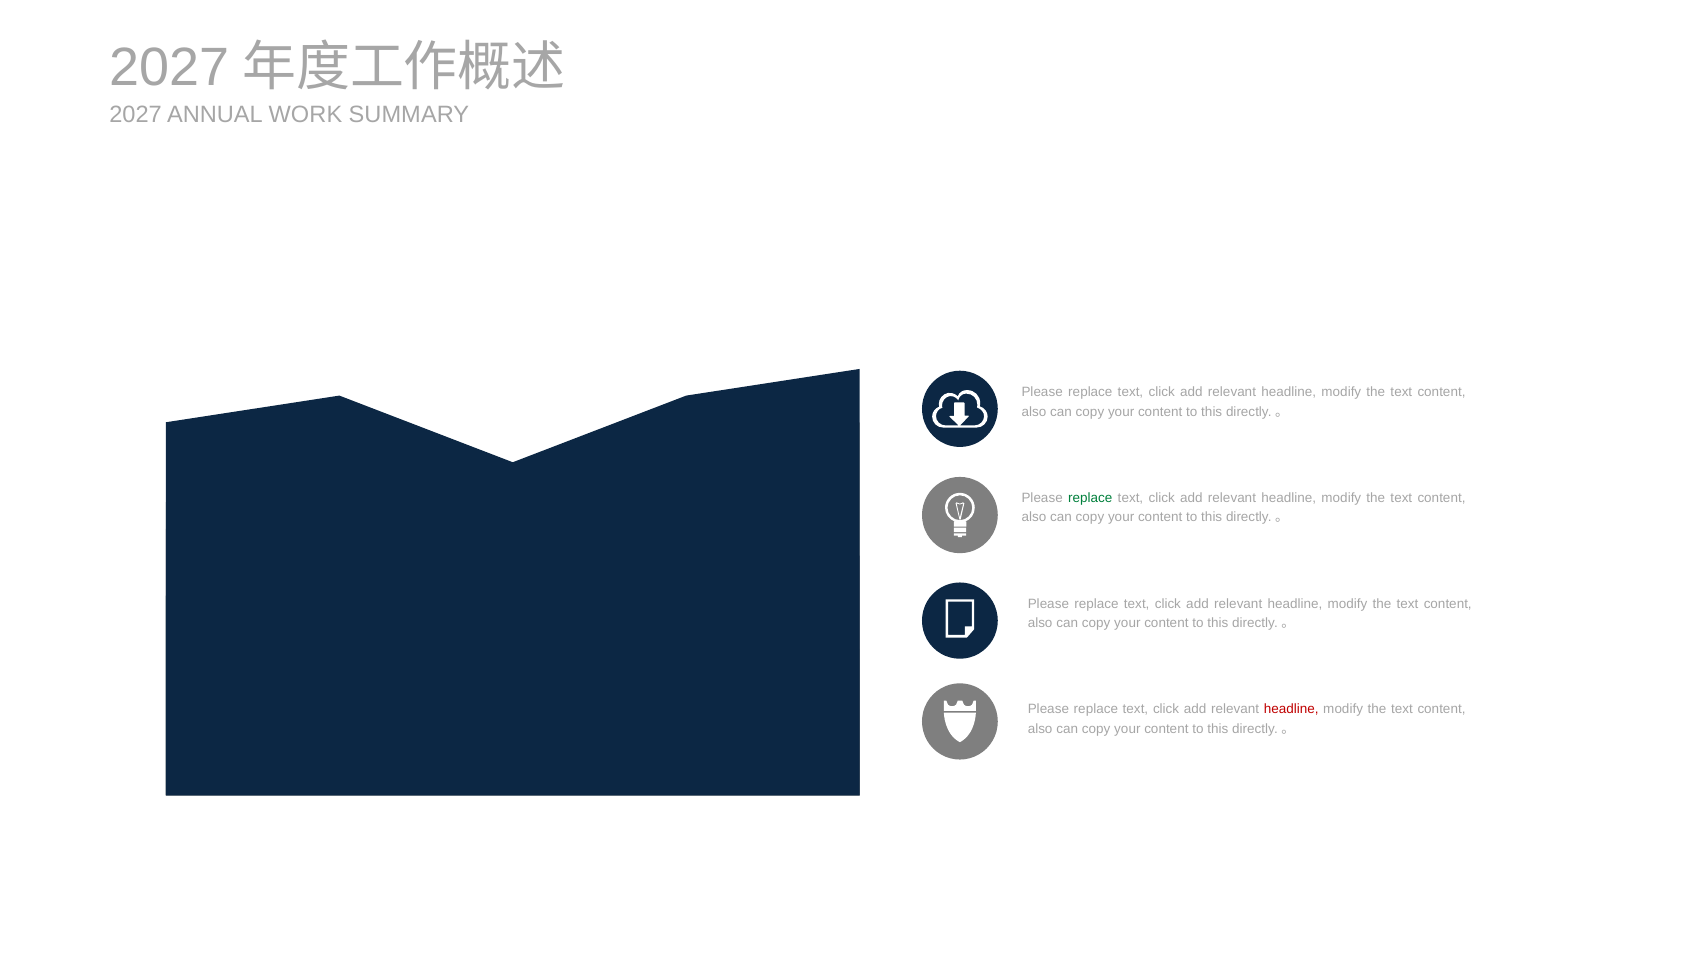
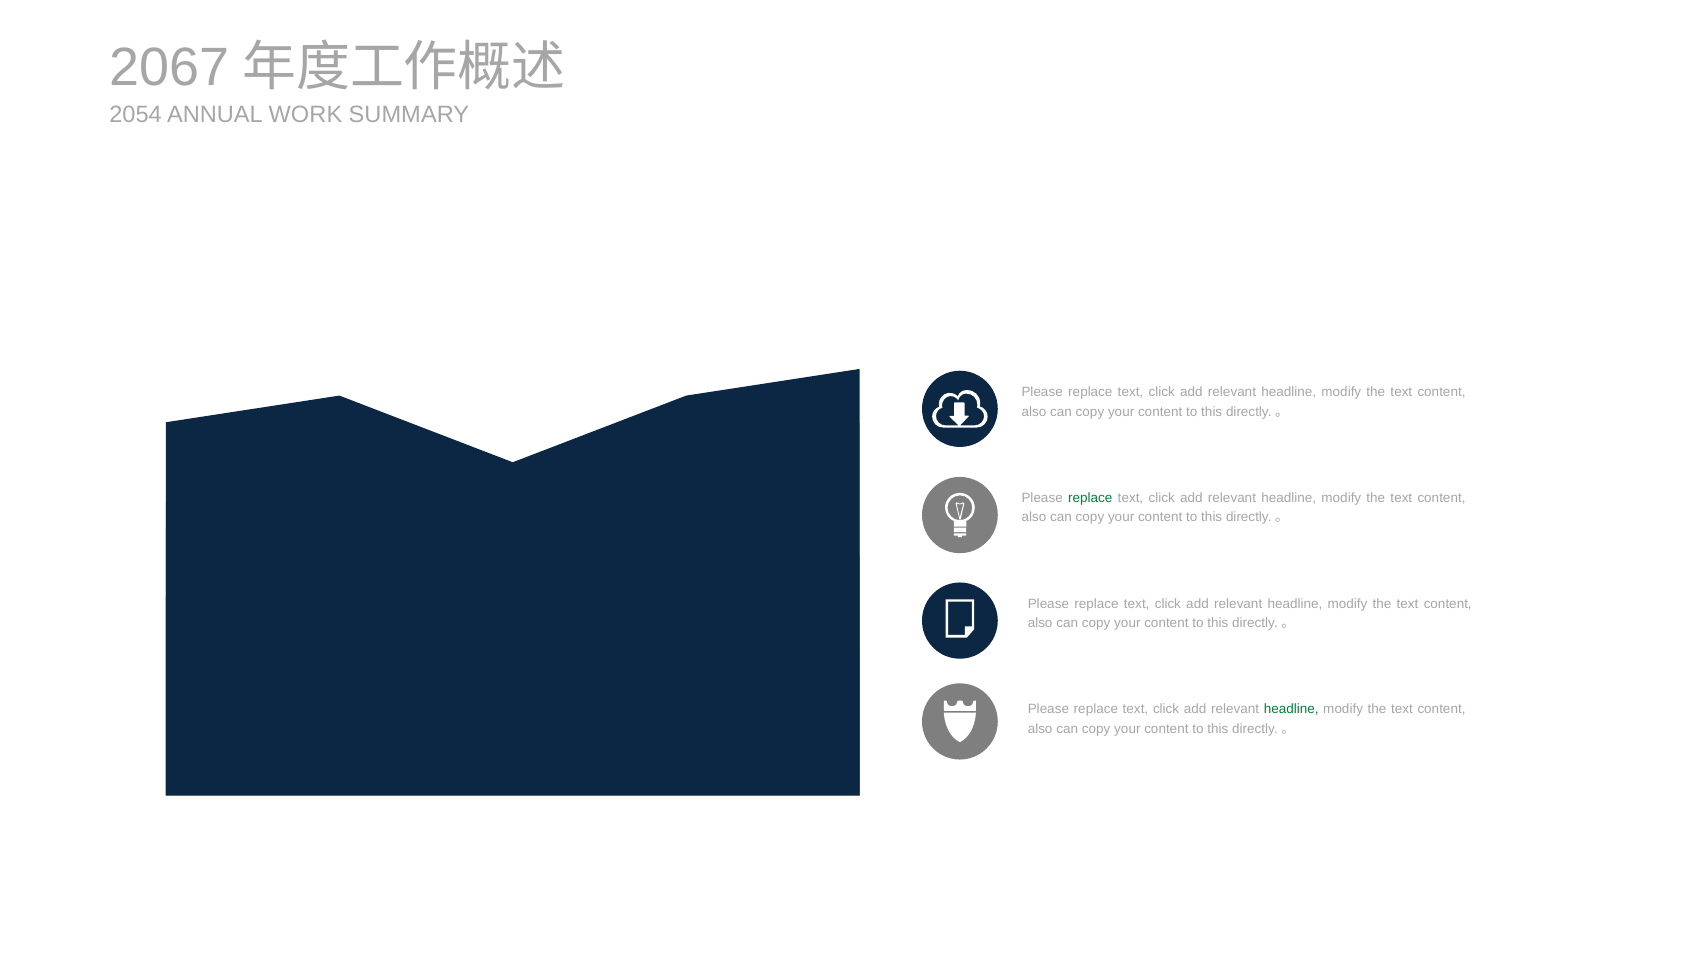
2027: 2027 -> 2067 (169, 67)
2027: 2027 -> 2054 (136, 114)
headline colour: red -> green (1291, 709)
